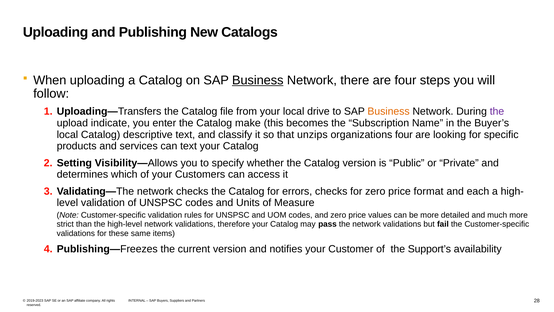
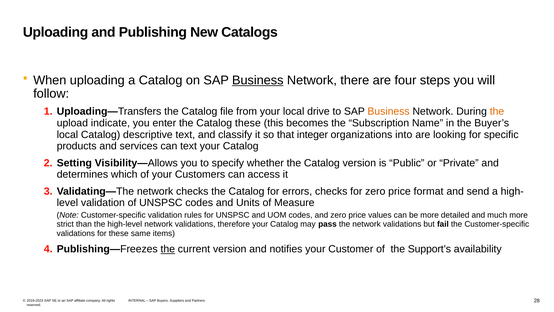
the colour: purple -> orange (497, 111)
Catalog make: make -> these (248, 123)
unzips: unzips -> integer (312, 134)
organizations four: four -> into (404, 134)
each: each -> send (478, 191)
the underline: none -> present (168, 249)
